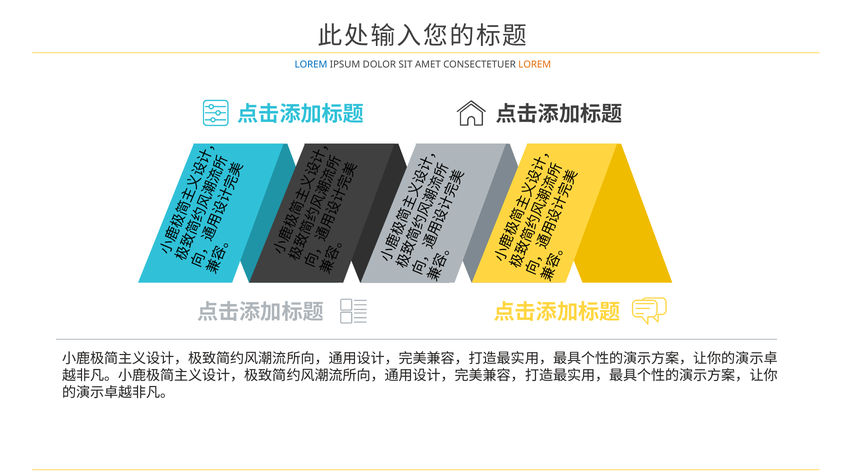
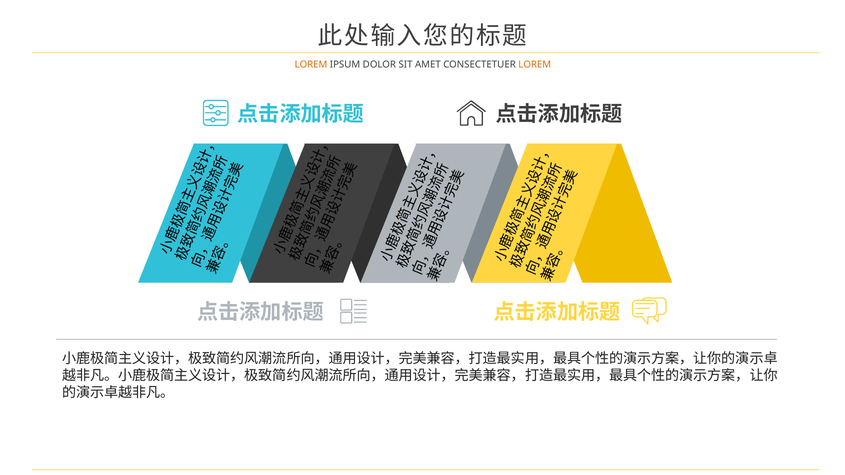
LOREM colour: blue -> orange (311, 65)
